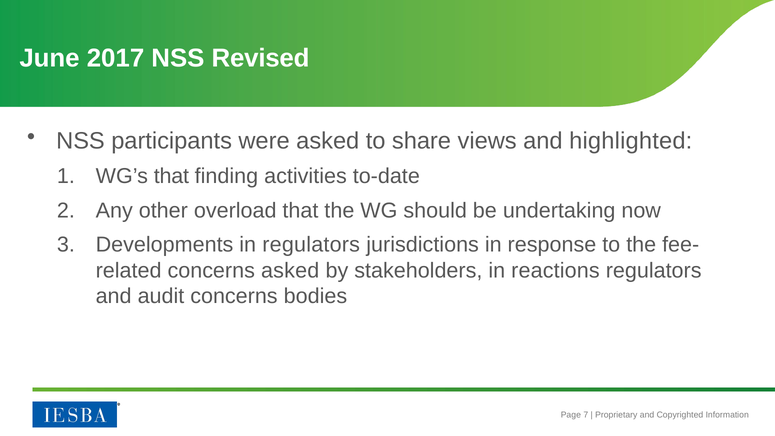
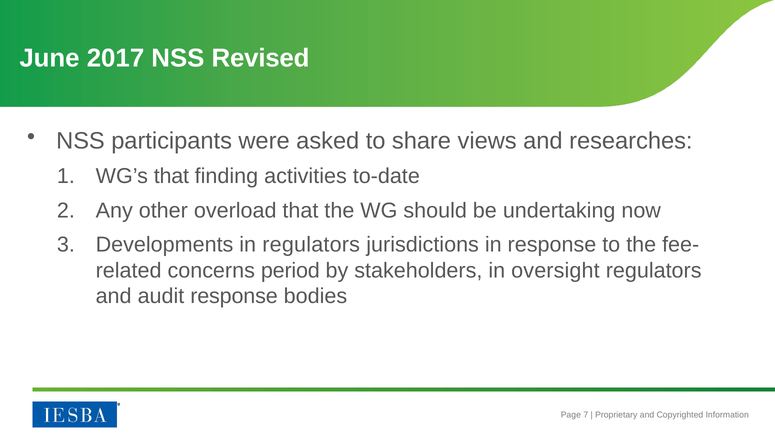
highlighted: highlighted -> researches (631, 141)
concerns asked: asked -> period (290, 270)
reactions: reactions -> oversight (555, 270)
audit concerns: concerns -> response (234, 296)
